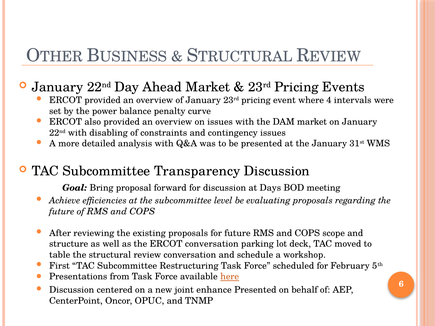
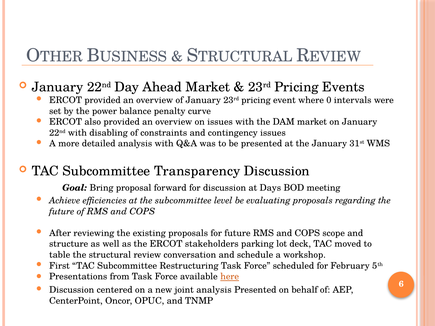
4: 4 -> 0 (329, 100)
ERCOT conversation: conversation -> stakeholders (212, 244)
joint enhance: enhance -> analysis (214, 290)
